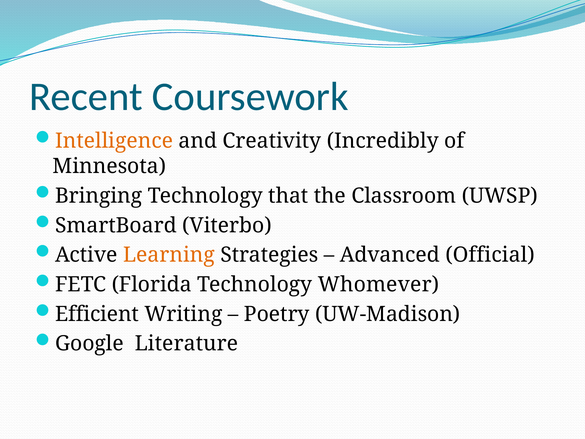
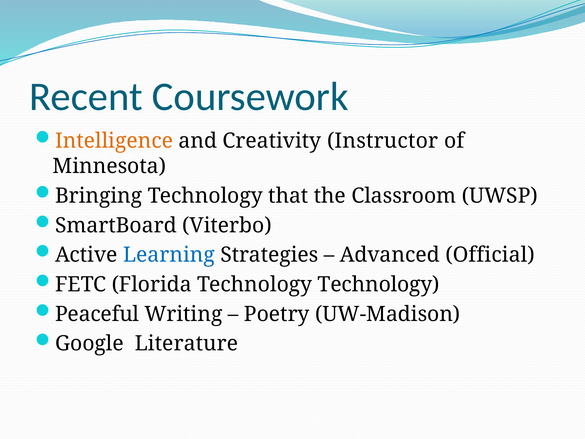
Incredibly: Incredibly -> Instructor (383, 141)
Learning colour: orange -> blue (169, 255)
Technology Whomever: Whomever -> Technology (379, 284)
Efficient: Efficient -> Peaceful (97, 314)
